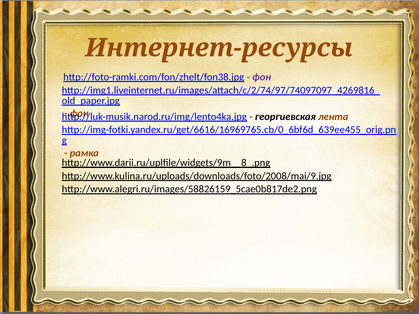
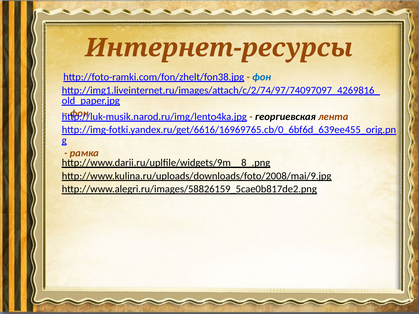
фон colour: purple -> blue (262, 77)
